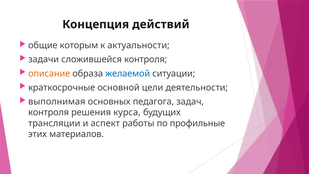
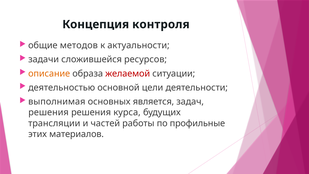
действий: действий -> контроля (161, 24)
которым: которым -> методов (79, 45)
сложившейся контроля: контроля -> ресурсов (146, 59)
желаемой colour: blue -> red (128, 73)
краткосрочные: краткосрочные -> деятельностью (62, 88)
педагога: педагога -> является (153, 102)
контроля: контроля -> решения (48, 112)
аспект: аспект -> частей (105, 123)
